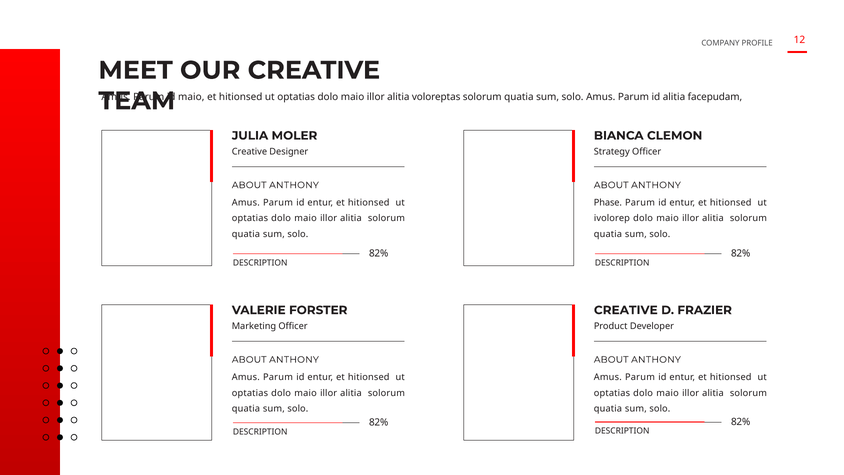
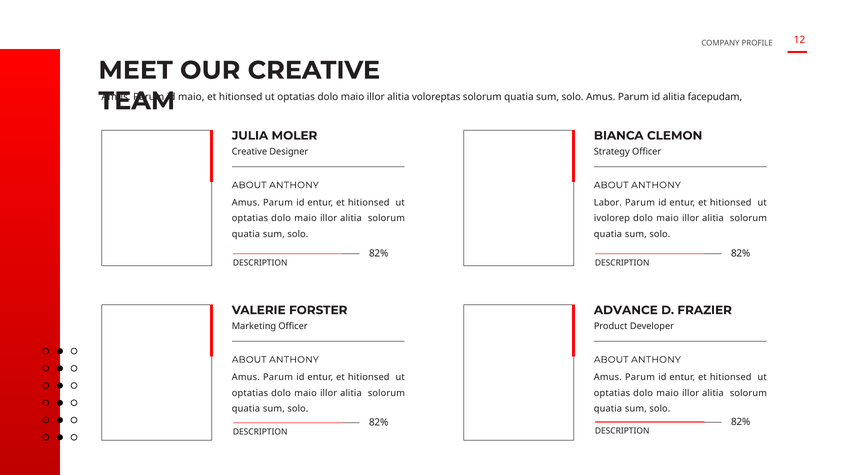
Phase: Phase -> Labor (608, 203)
CREATIVE: CREATIVE -> ADVANCE (626, 310)
